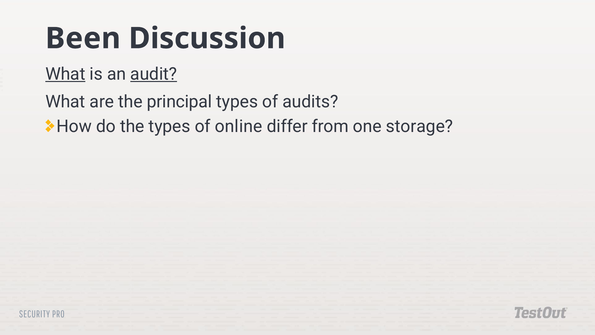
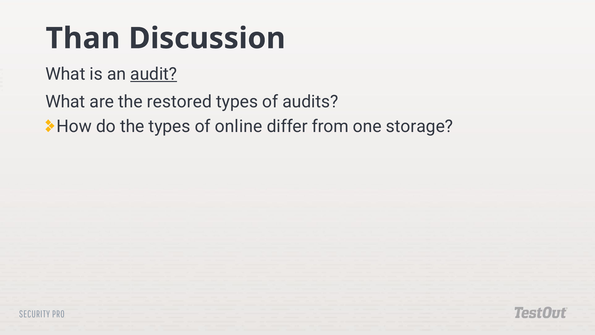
Been: Been -> Than (83, 38)
What underline: present -> none (65, 74)
principal: principal -> restored (179, 102)
